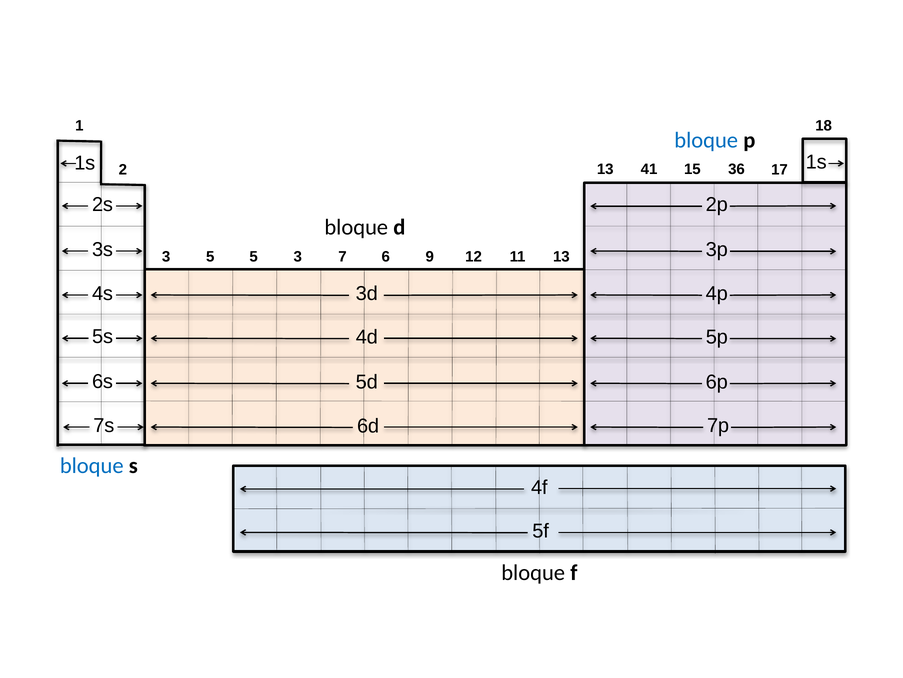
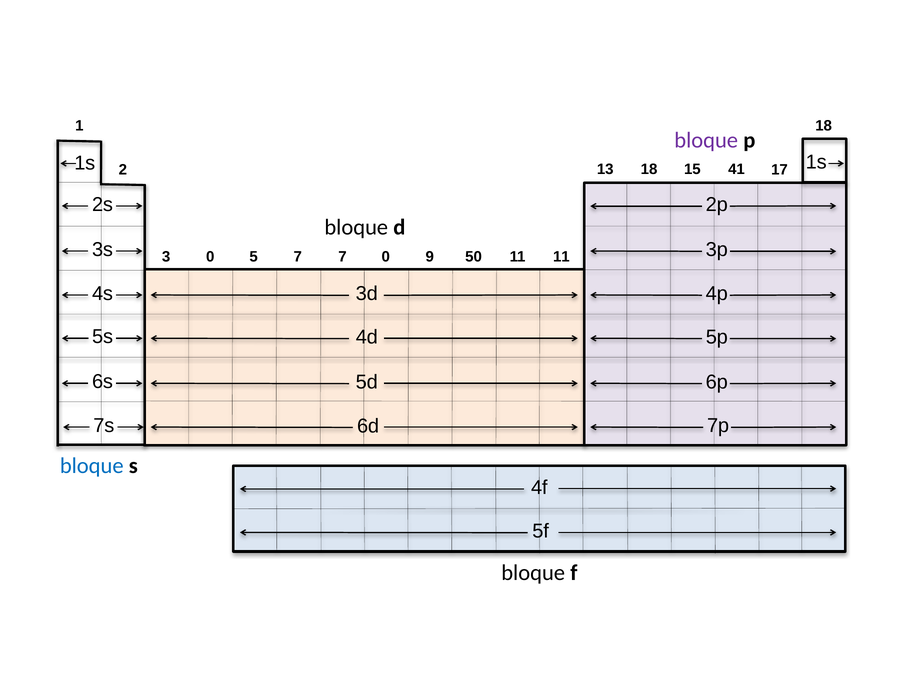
bloque colour: blue -> purple (706, 140)
13 41: 41 -> 18 (649, 169)
36: 36 -> 41 (736, 169)
3 5: 5 -> 0 (210, 256)
5 3: 3 -> 7 (298, 256)
7 6: 6 -> 0 (386, 256)
12: 12 -> 50 (474, 256)
11 13: 13 -> 11 (561, 256)
